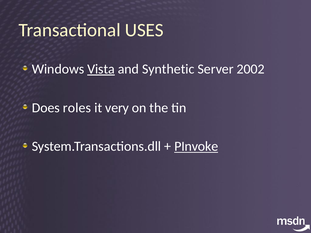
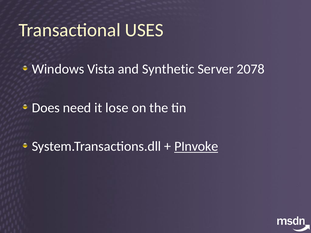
Vista underline: present -> none (101, 69)
2002: 2002 -> 2078 (251, 69)
roles: roles -> need (77, 108)
very: very -> lose (117, 108)
